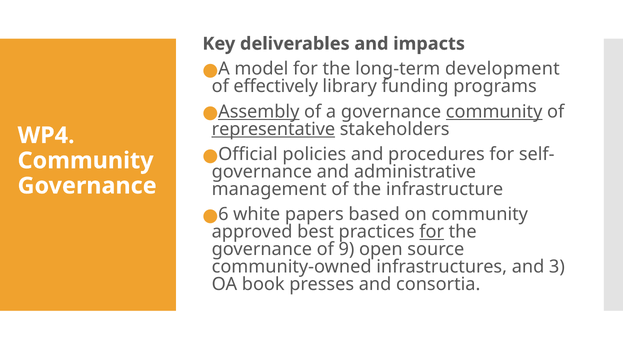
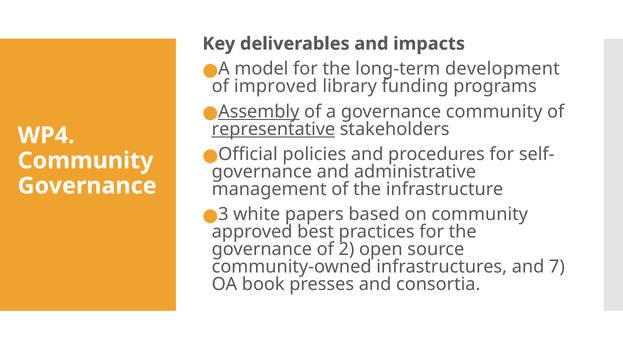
effectively: effectively -> improved (276, 86)
community underline: present -> none (494, 112)
6: 6 -> 3 (223, 215)
for underline: present -> none (432, 232)
9: 9 -> 2 (346, 249)
3: 3 -> 7 (557, 267)
